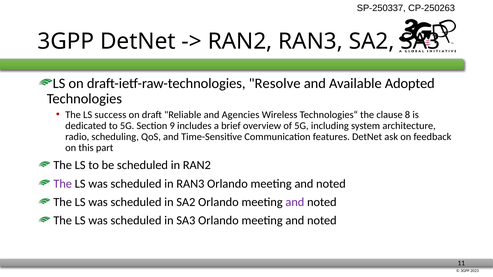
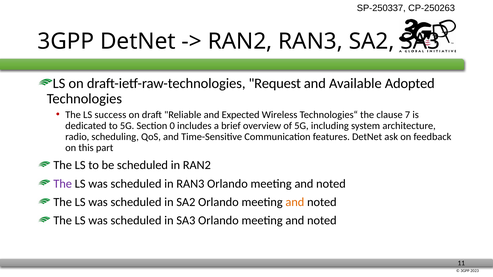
Resolve: Resolve -> Request (275, 83)
Agencies: Agencies -> Expected (241, 115)
8: 8 -> 7 (407, 115)
9: 9 -> 0 (172, 126)
and colour: purple -> orange (295, 202)
